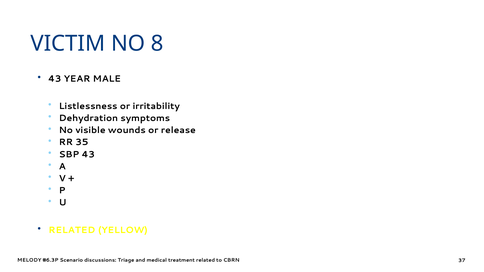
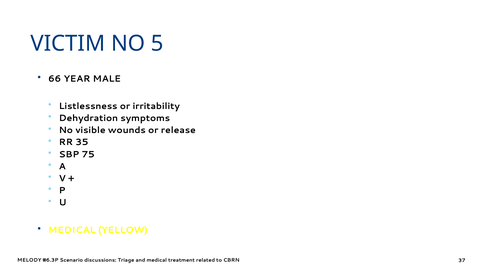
8: 8 -> 5 (157, 44)
43: 43 -> 66 (55, 79)
SBP 43: 43 -> 75 (88, 155)
RELATED: RELATED -> MEDICAL (72, 230)
